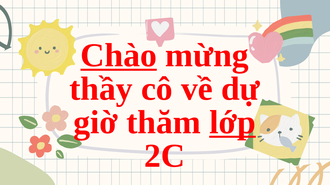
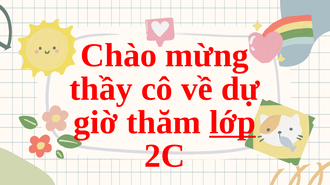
Chào underline: present -> none (119, 56)
